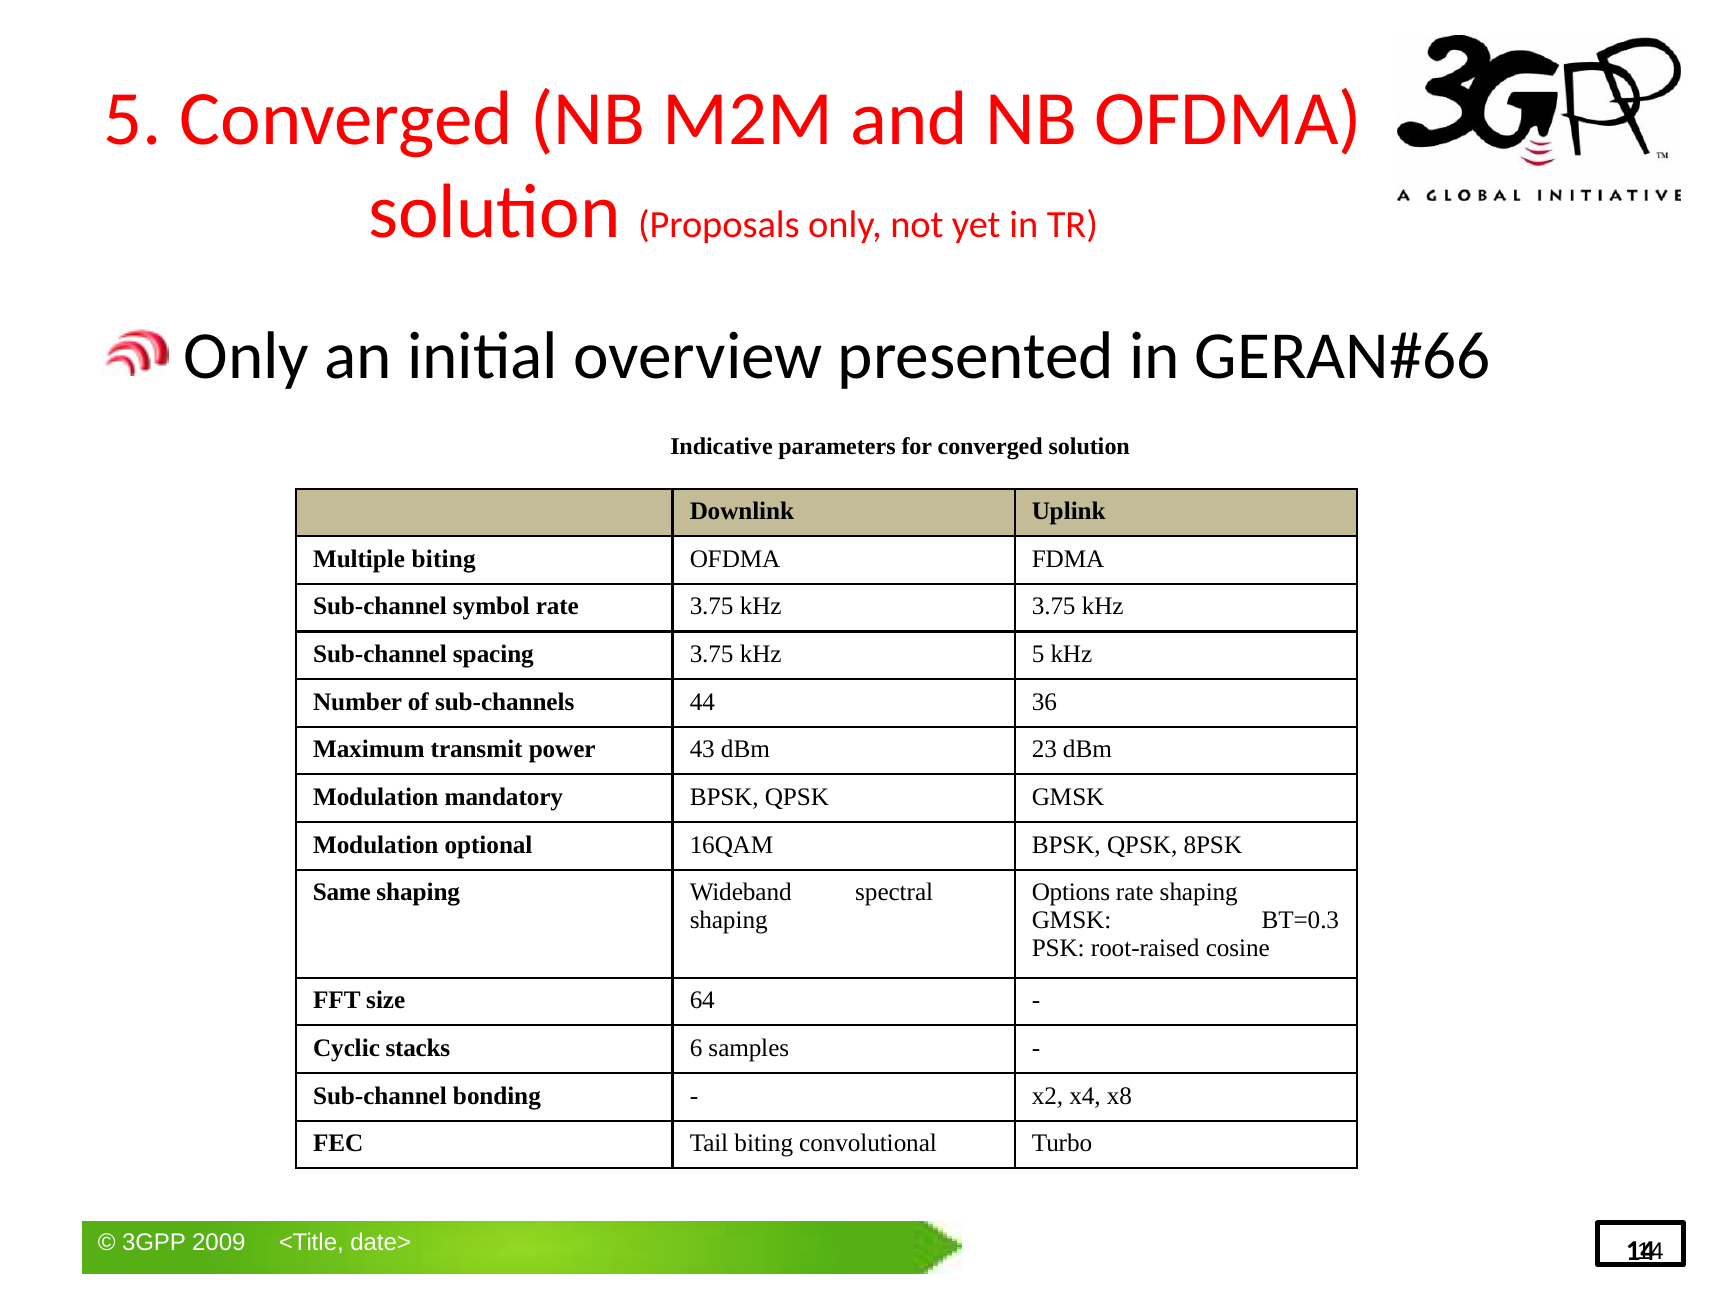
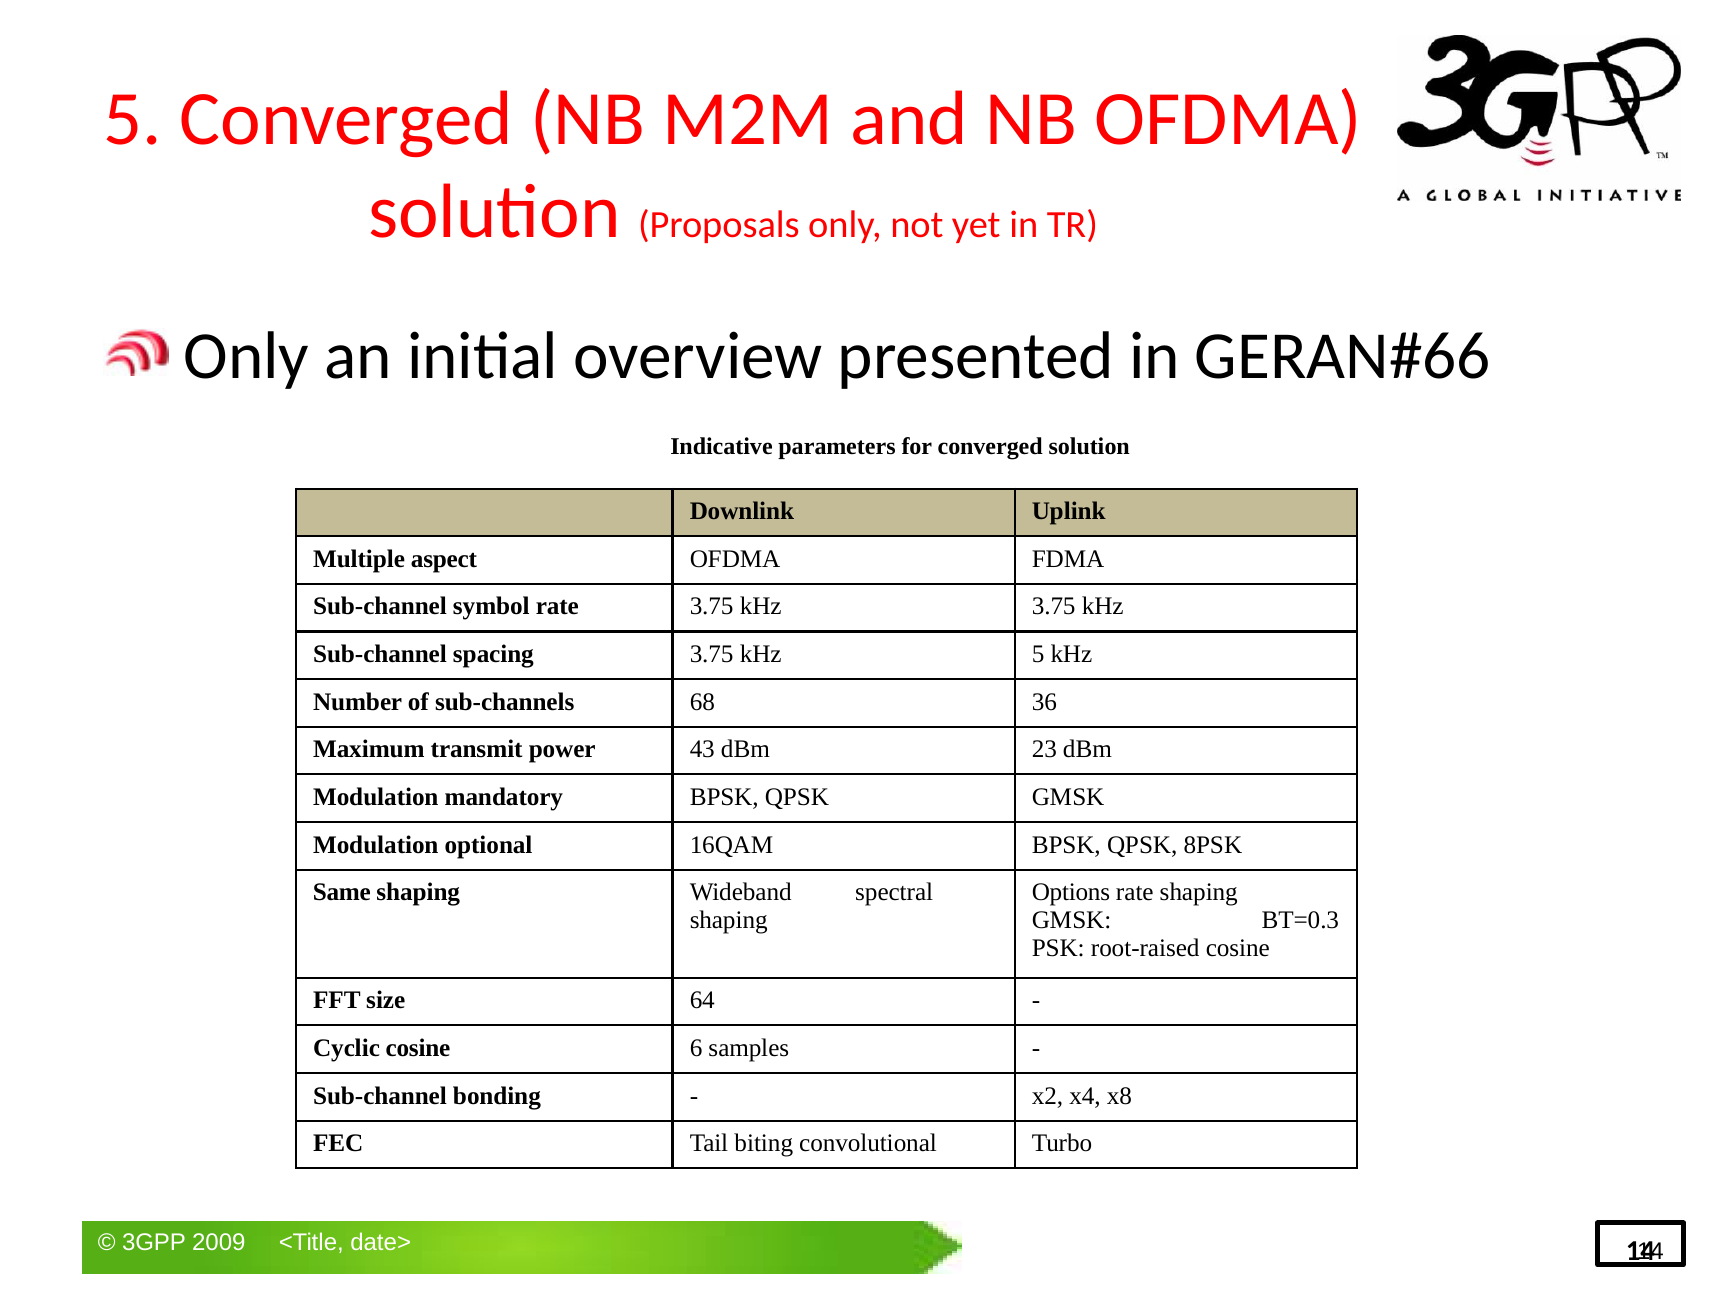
Multiple biting: biting -> aspect (444, 559)
44: 44 -> 68 (702, 702)
Cyclic stacks: stacks -> cosine (418, 1048)
